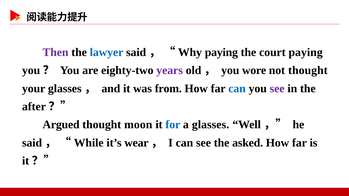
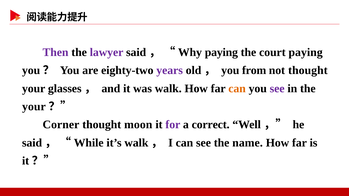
lawyer colour: blue -> purple (107, 52)
wore: wore -> from (254, 70)
was from: from -> walk (168, 89)
can colour: blue -> orange (237, 89)
after: after -> your (34, 107)
Argued: Argued -> Corner (61, 125)
for colour: blue -> purple (173, 125)
a glasses: glasses -> correct (211, 125)
it’s wear: wear -> walk (136, 143)
asked: asked -> name (248, 143)
